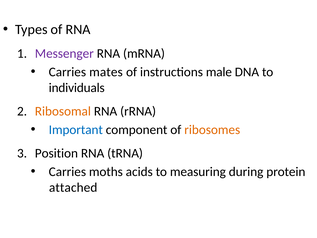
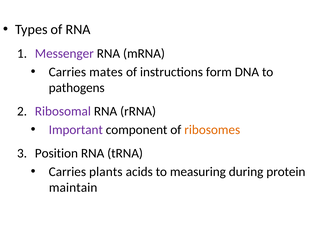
male: male -> form (219, 72)
individuals: individuals -> pathogens (77, 88)
Ribosomal colour: orange -> purple (63, 111)
Important colour: blue -> purple (76, 130)
moths: moths -> plants (106, 172)
attached: attached -> maintain (73, 187)
